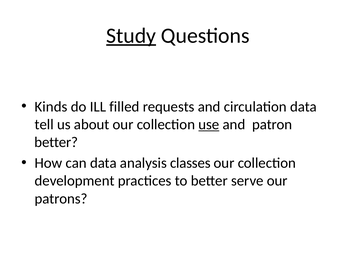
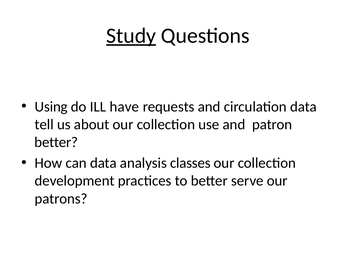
Kinds: Kinds -> Using (51, 107)
filled: filled -> have (124, 107)
use underline: present -> none (209, 124)
